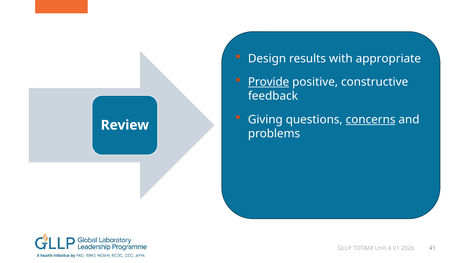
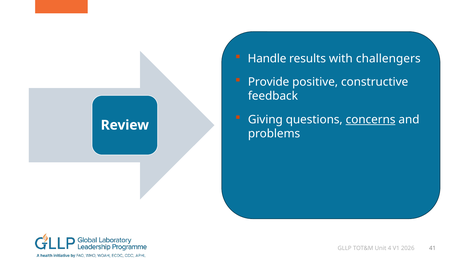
Design: Design -> Handle (267, 59)
appropriate: appropriate -> challengers (388, 59)
Provide underline: present -> none (269, 82)
